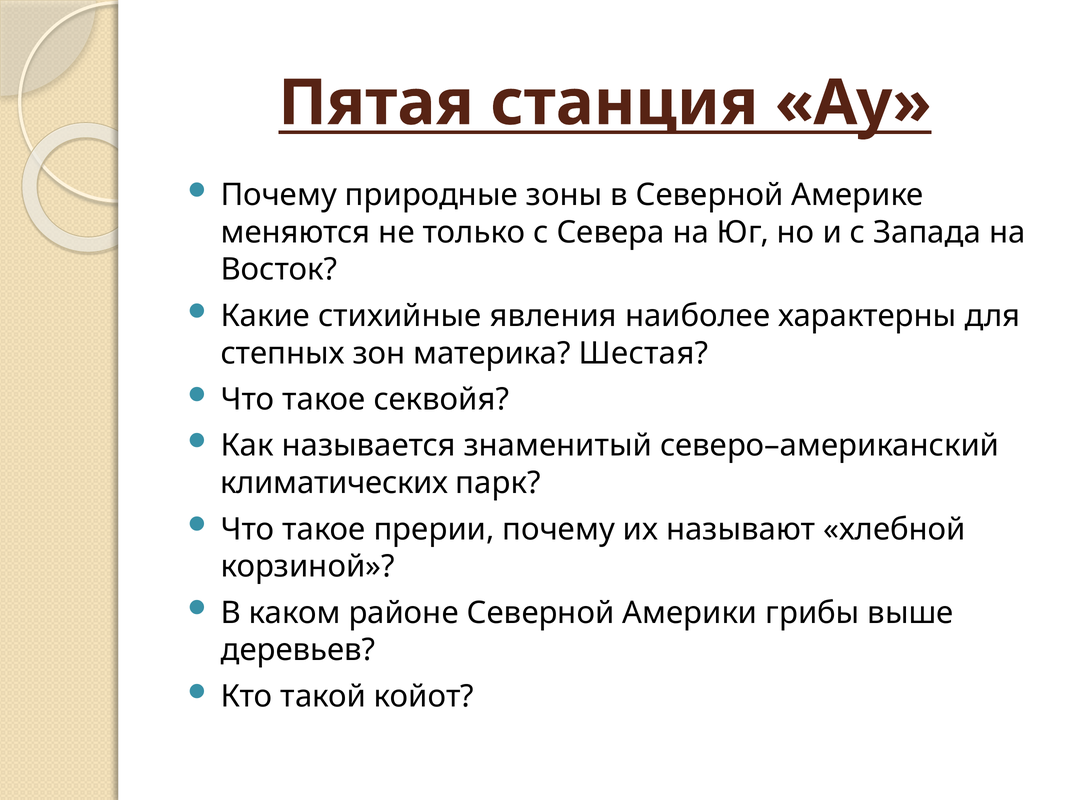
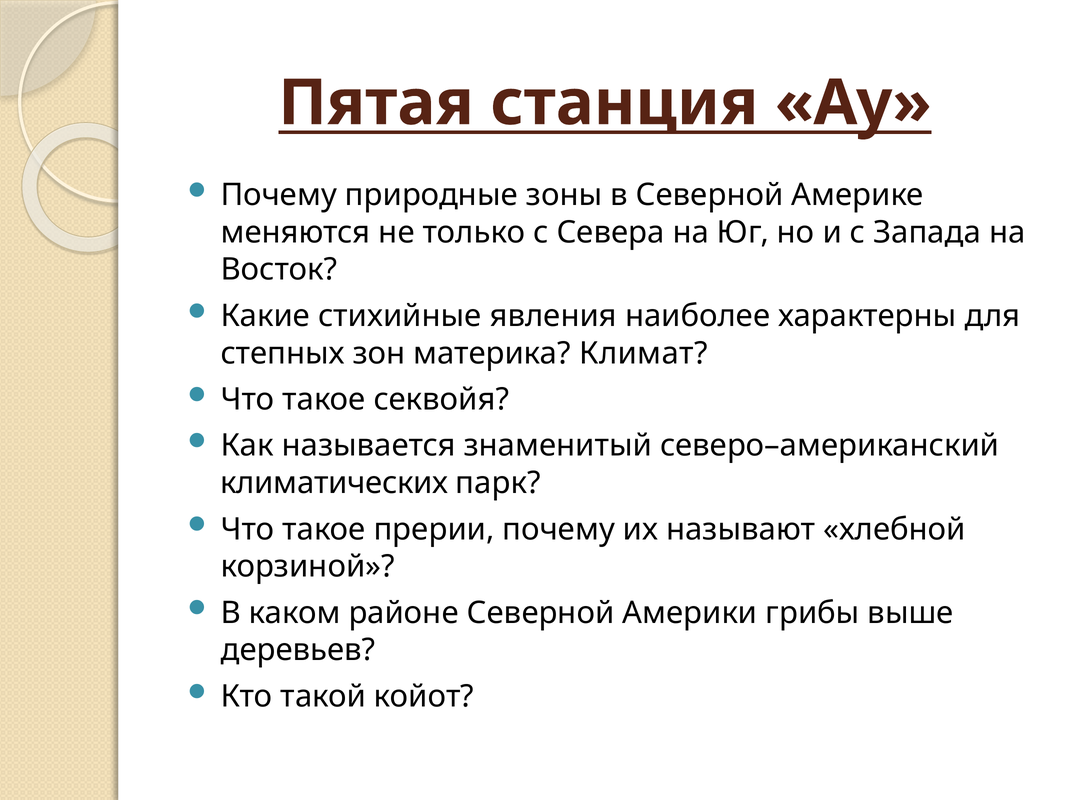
Шестая: Шестая -> Климат (643, 353)
